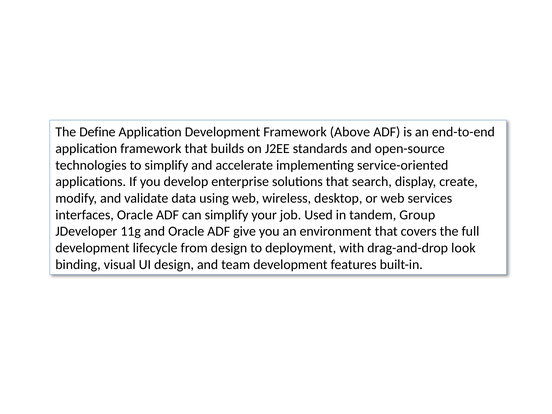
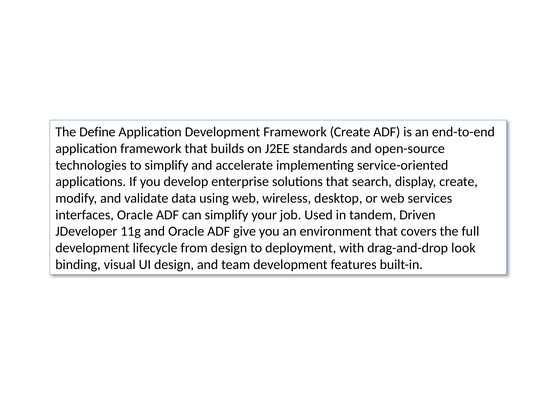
Framework Above: Above -> Create (350, 132)
Group: Group -> Driven (417, 215)
